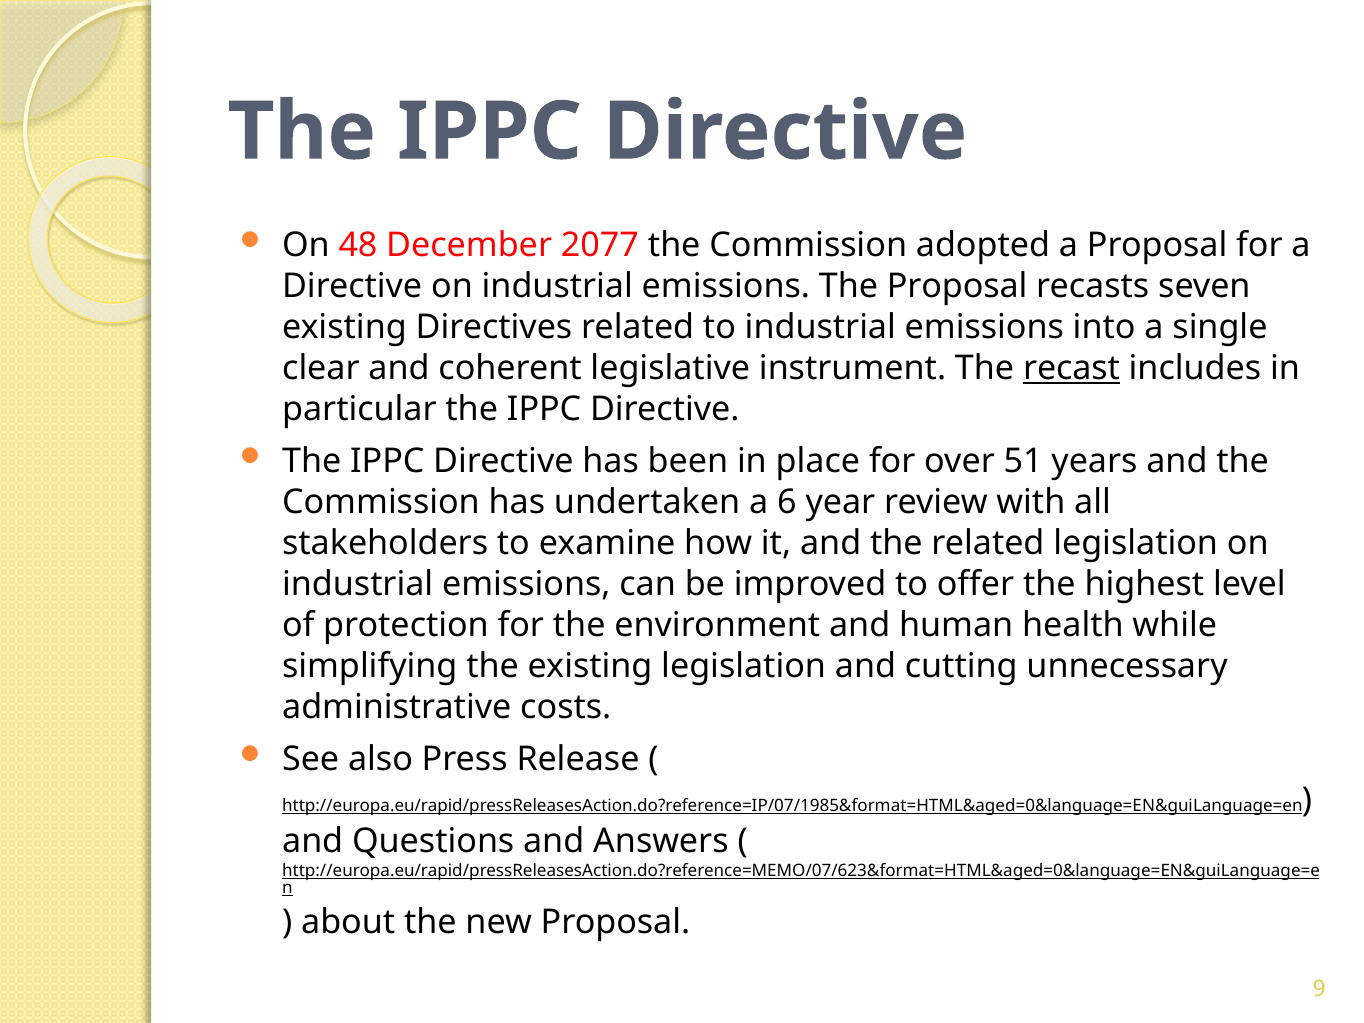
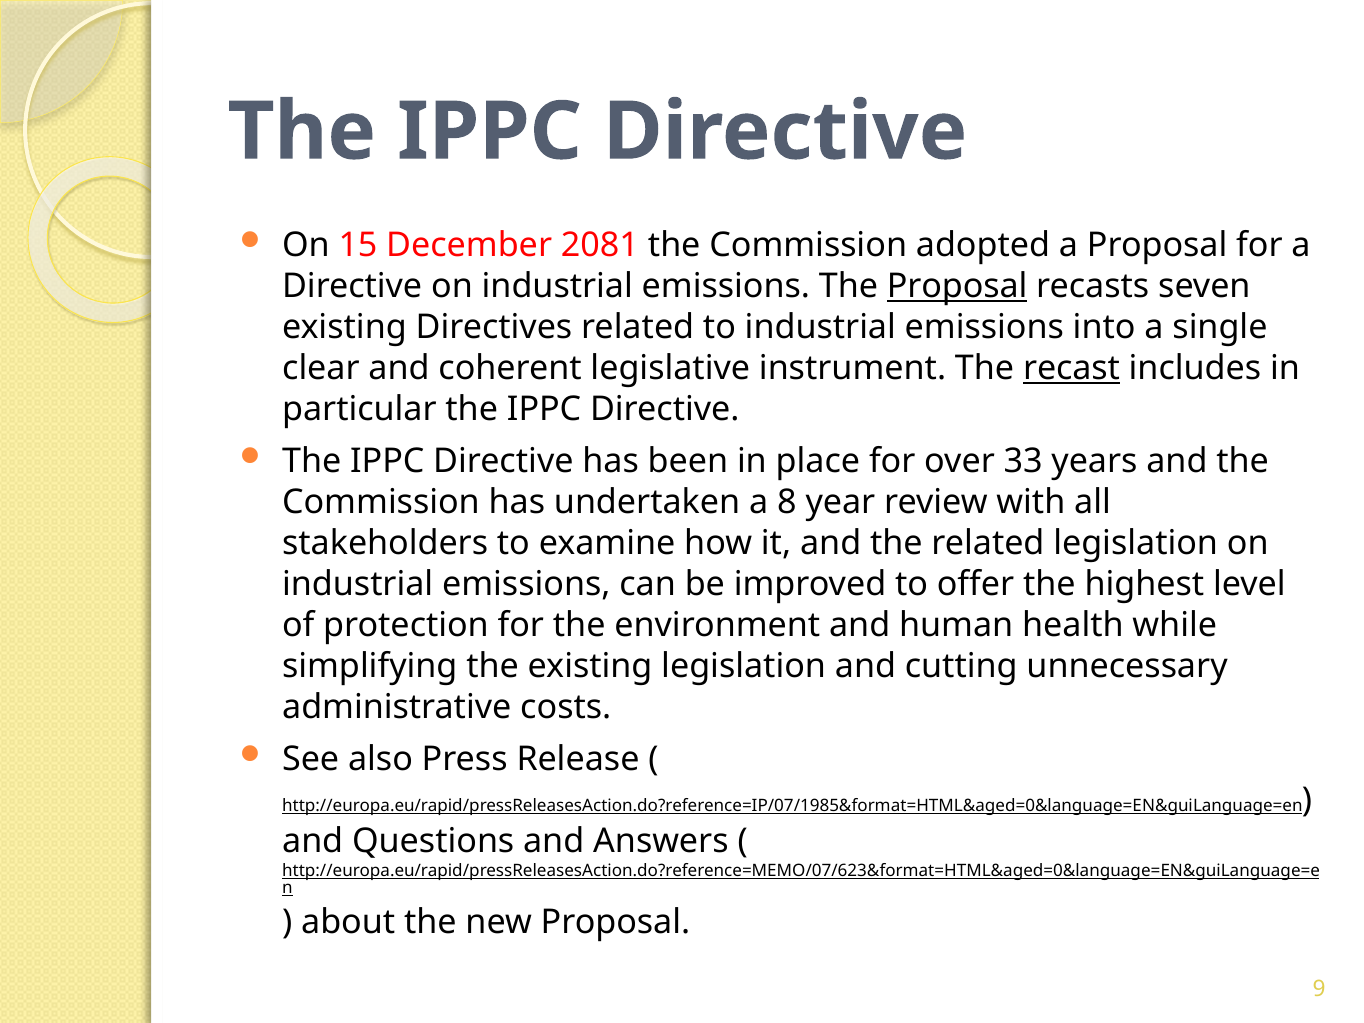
48: 48 -> 15 (358, 246)
2077: 2077 -> 2081 (600, 246)
Proposal underline: none -> present (957, 286)
51: 51 -> 33 (1023, 462)
6: 6 -> 8 (787, 502)
